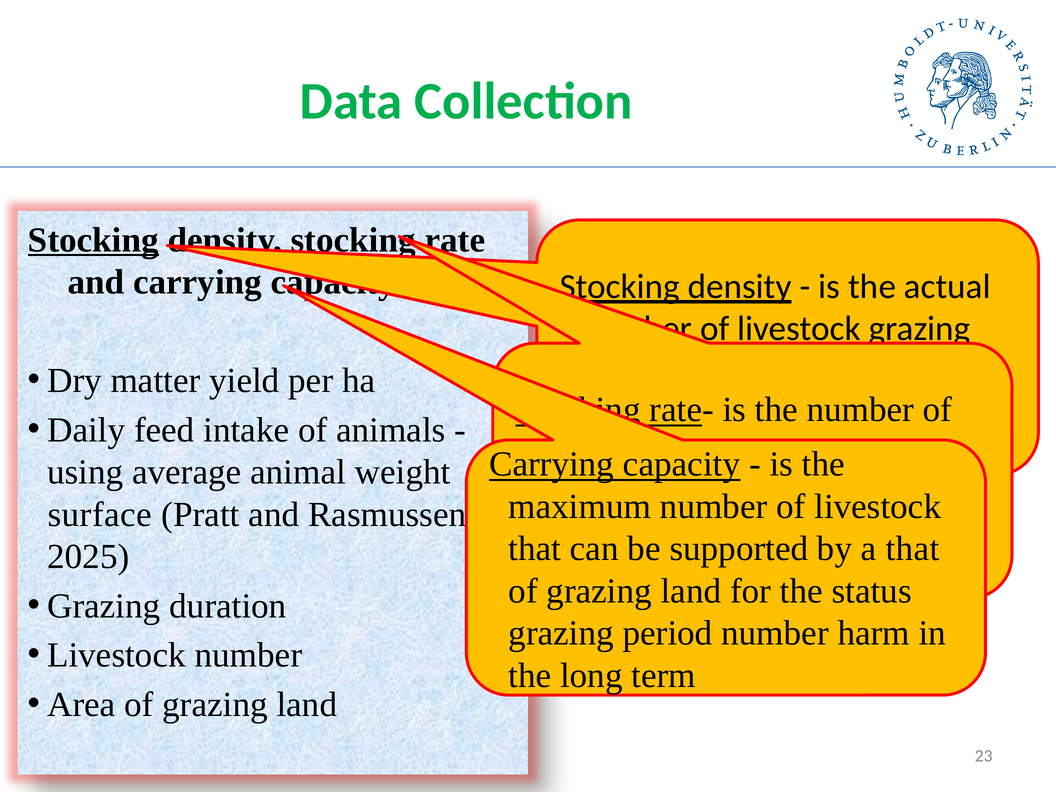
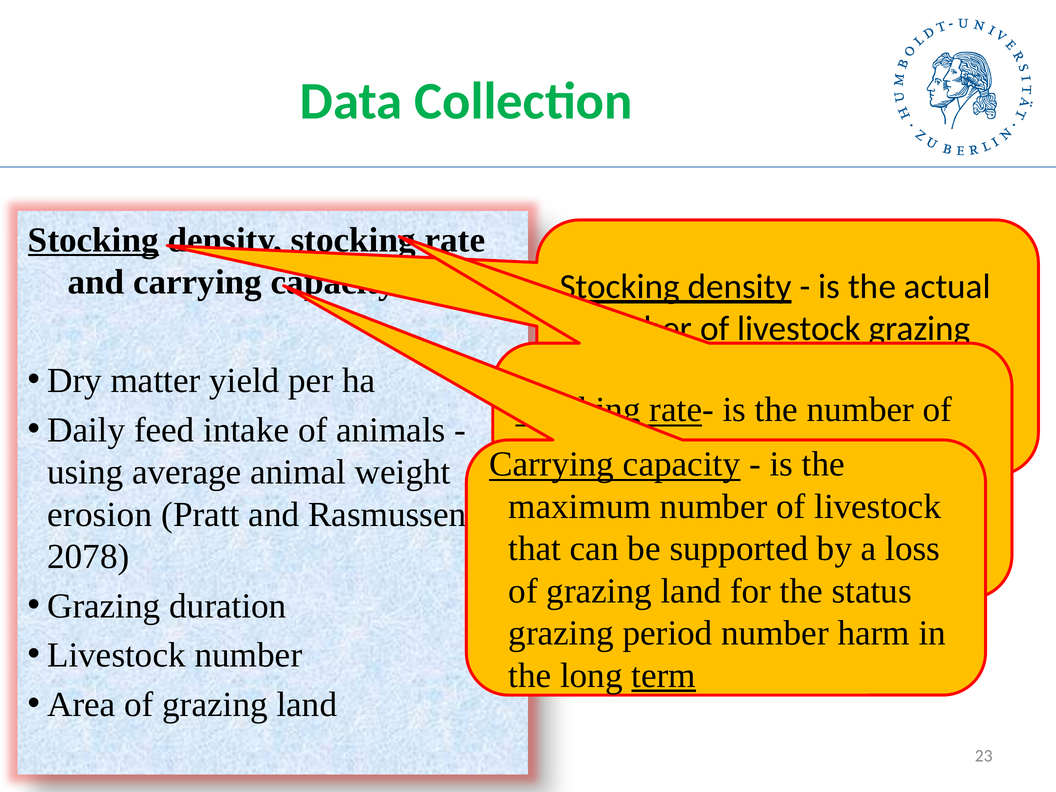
surface: surface -> erosion (100, 515)
a that: that -> loss (913, 549)
2025: 2025 -> 2078 (88, 557)
term underline: none -> present (664, 676)
